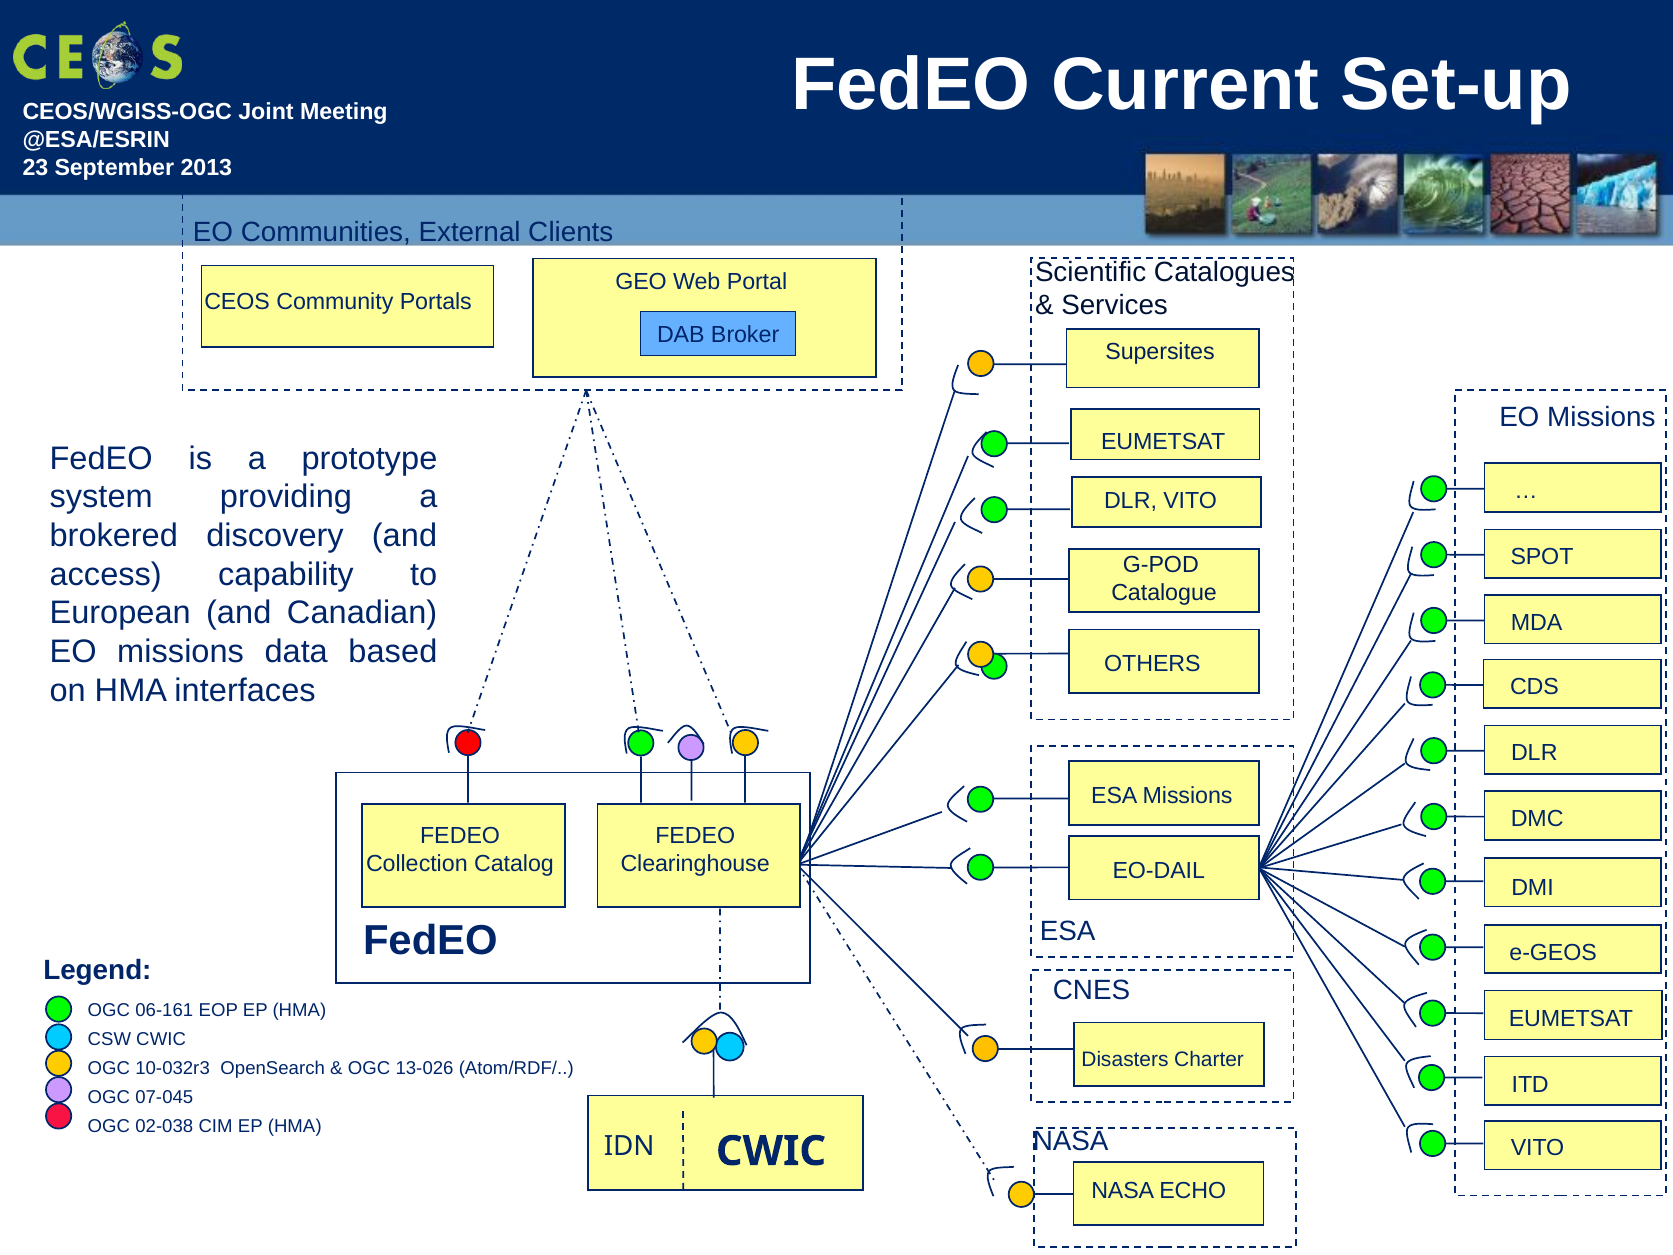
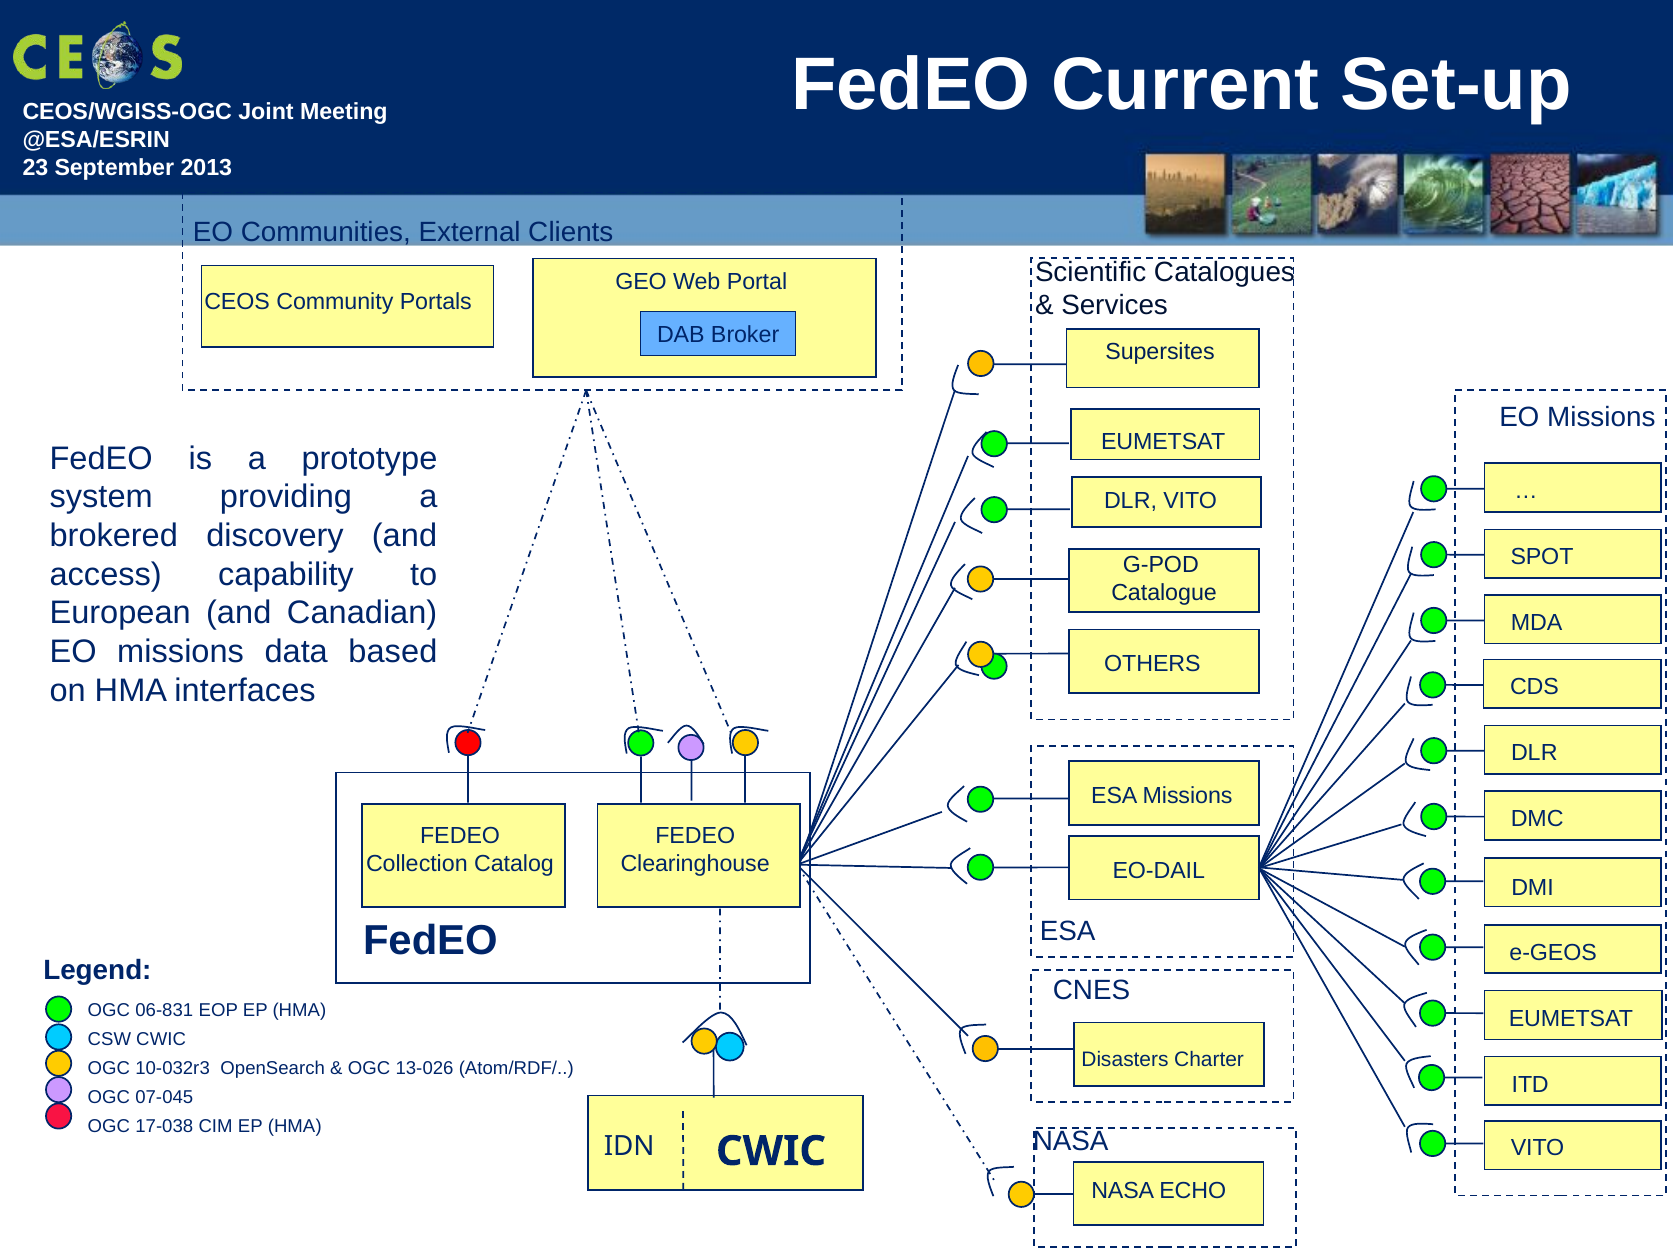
06-161: 06-161 -> 06-831 (164, 1010)
02-038: 02-038 -> 17-038 (164, 1126)
